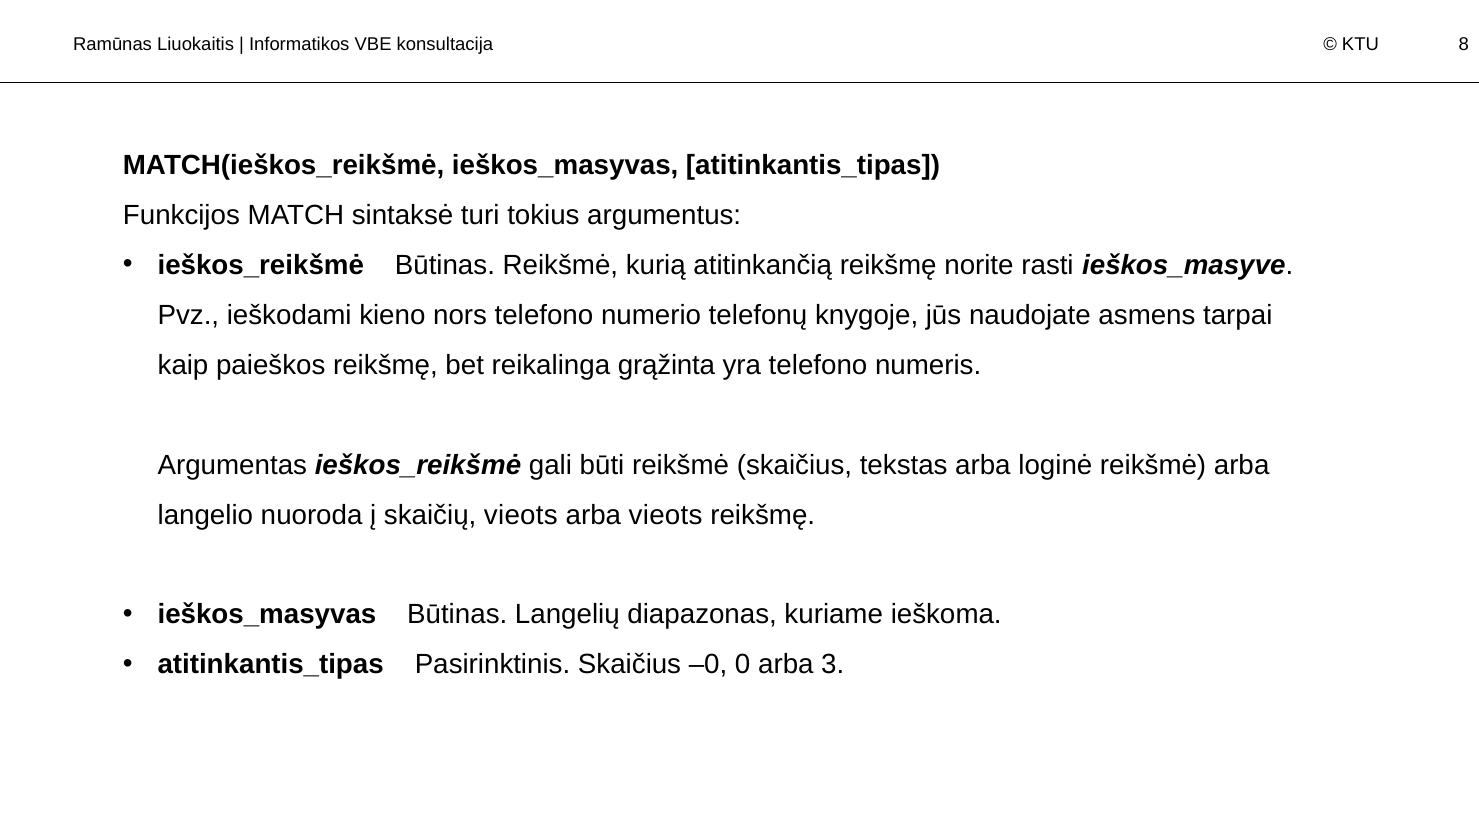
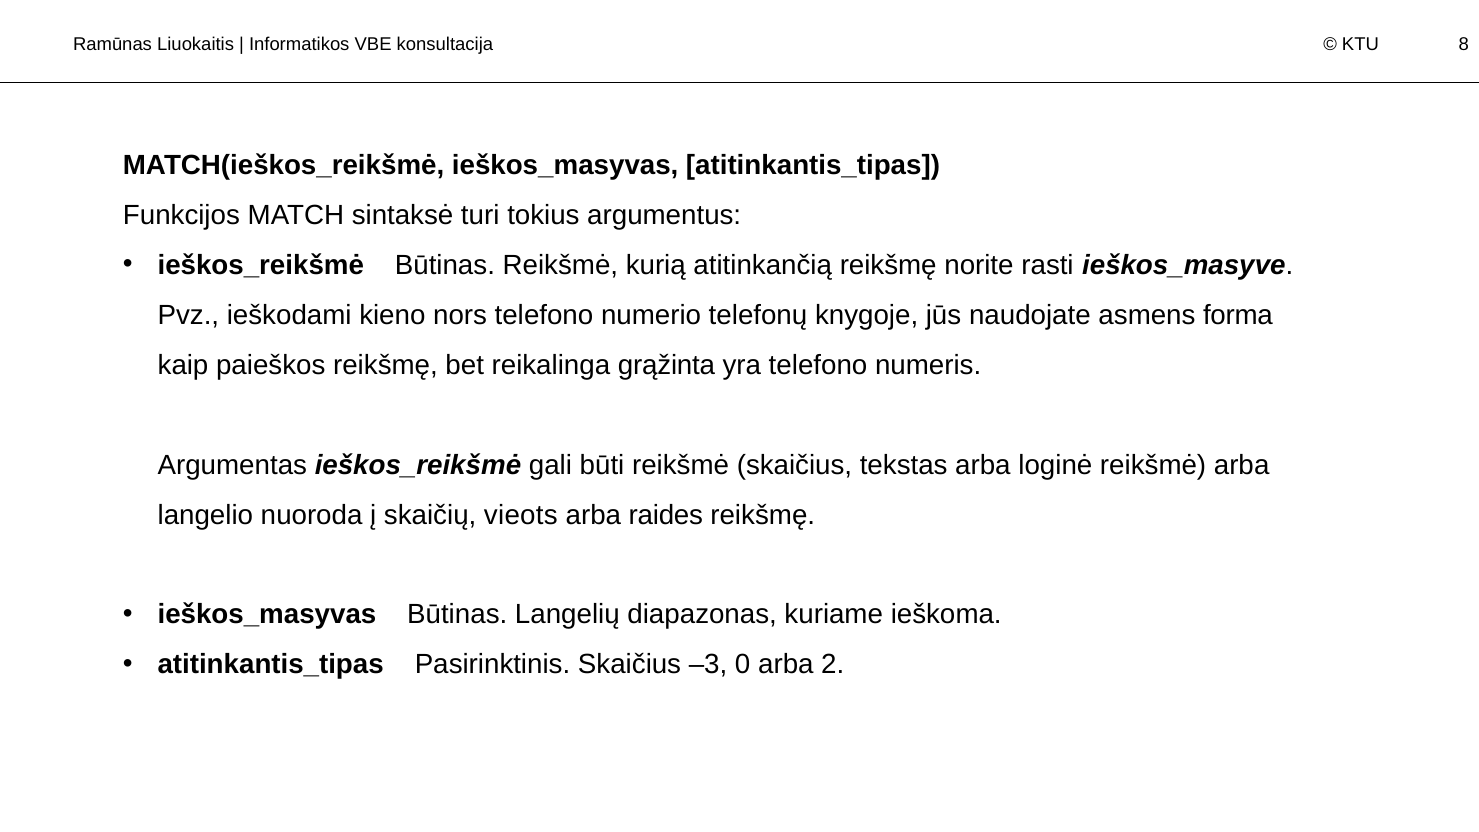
tarpai: tarpai -> forma (1238, 315)
arba vieots: vieots -> raides (666, 515)
–0: –0 -> –3 (708, 665)
3: 3 -> 2 (833, 665)
